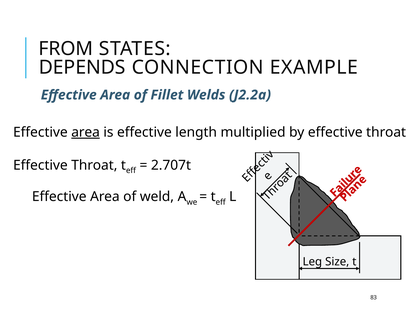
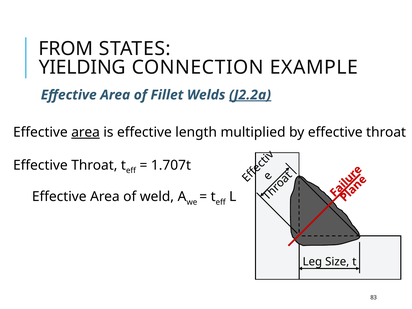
DEPENDS: DEPENDS -> YIELDING (82, 67)
J2.2a underline: none -> present (250, 95)
2.707t: 2.707t -> 1.707t (171, 165)
